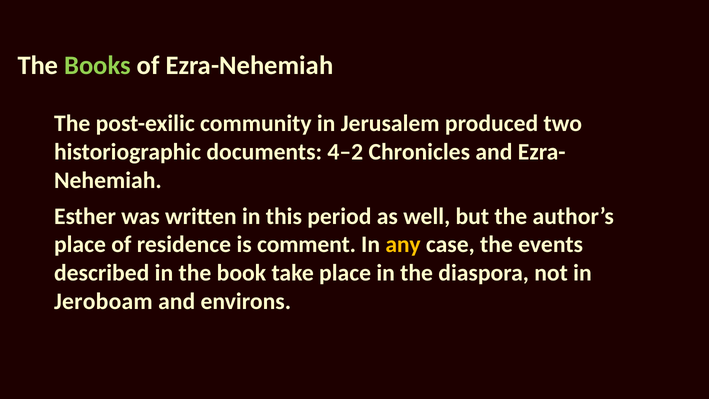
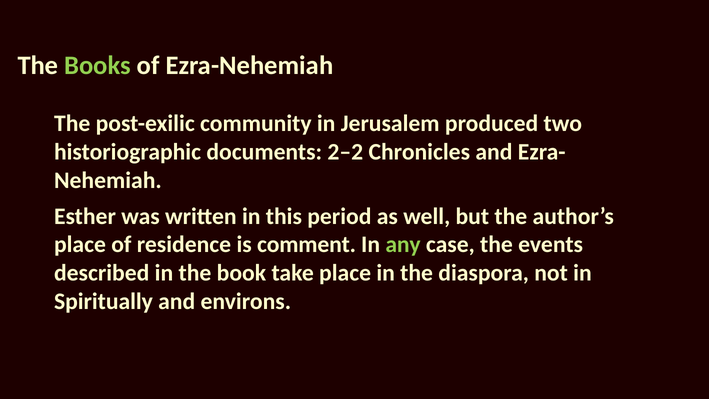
4–2: 4–2 -> 2–2 (345, 152)
any colour: yellow -> light green (403, 244)
Jeroboam: Jeroboam -> Spiritually (103, 301)
